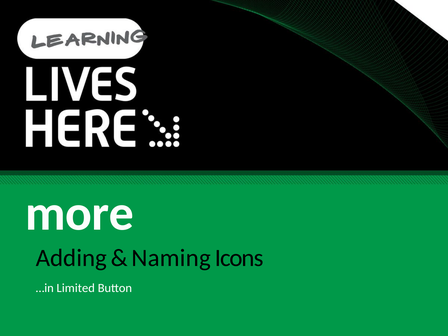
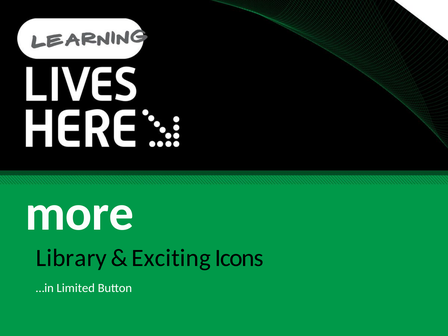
Adding: Adding -> Library (71, 258)
Naming: Naming -> Exciting (171, 258)
